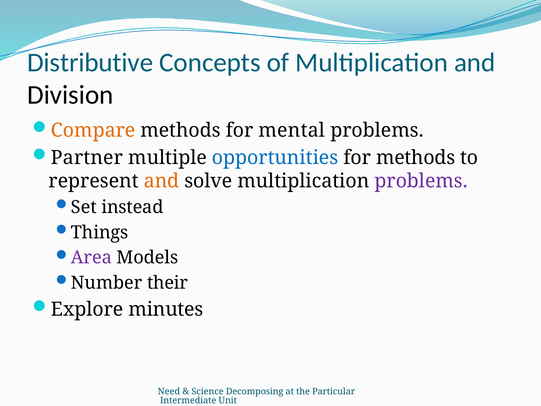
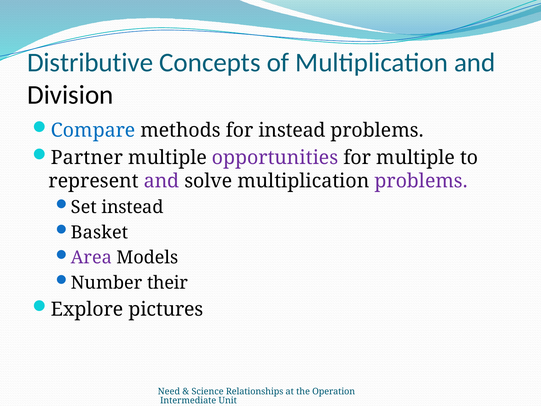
Compare colour: orange -> blue (93, 130)
for mental: mental -> instead (292, 130)
opportunities colour: blue -> purple (275, 158)
for methods: methods -> multiple (416, 158)
and colour: orange -> purple (162, 181)
Things: Things -> Basket (100, 232)
minutes: minutes -> pictures (166, 309)
Decomposing: Decomposing -> Relationships (255, 391)
Particular: Particular -> Operation (334, 391)
